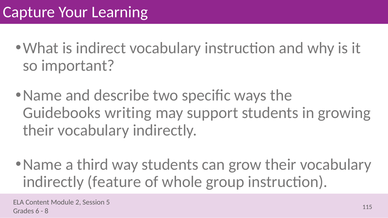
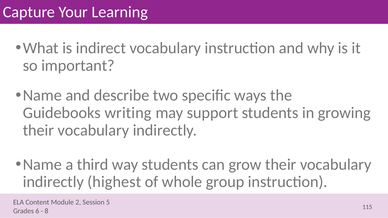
feature: feature -> highest (114, 182)
